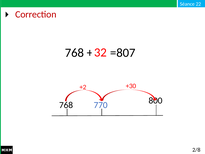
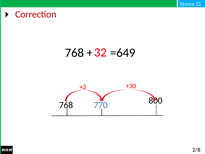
=807: =807 -> =649 (123, 53)
